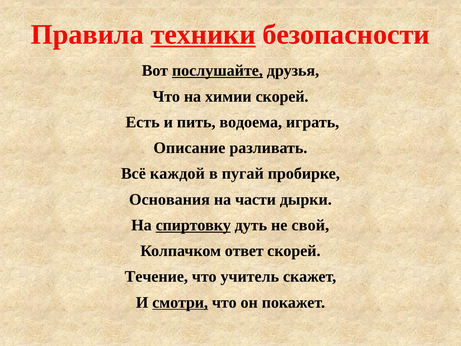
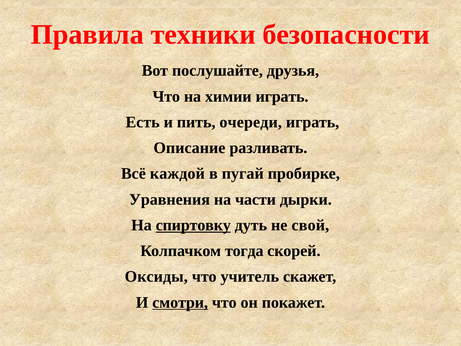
техники underline: present -> none (203, 34)
послушайте underline: present -> none (217, 71)
химии скорей: скорей -> играть (282, 96)
водоема: водоема -> очереди (251, 122)
Основания: Основания -> Уравнения (170, 199)
ответ: ответ -> тогда (244, 251)
Течение: Течение -> Оксиды (156, 277)
